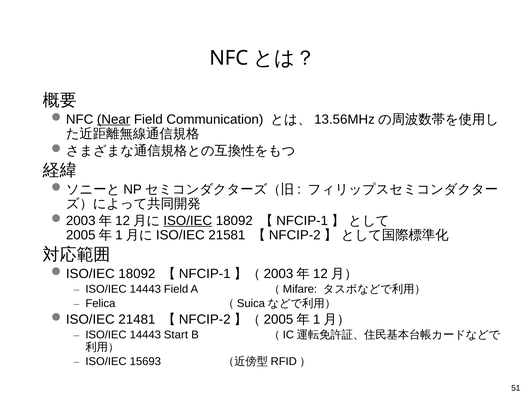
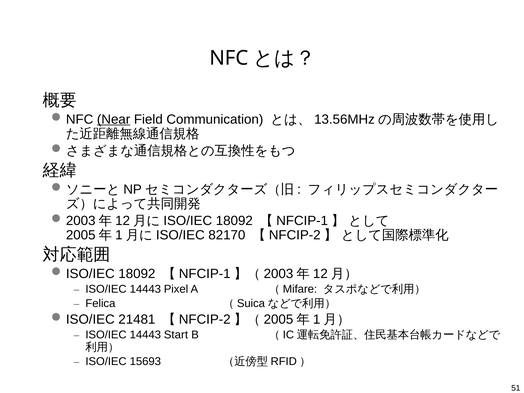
ISO/IEC underline: present -> none (188, 221)
21581: 21581 -> 82170 (227, 235)
14443 Field: Field -> Pixel (176, 289)
